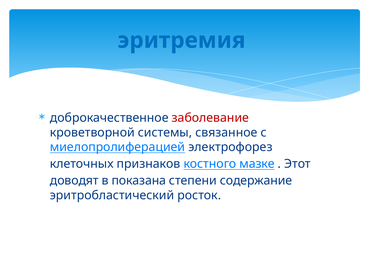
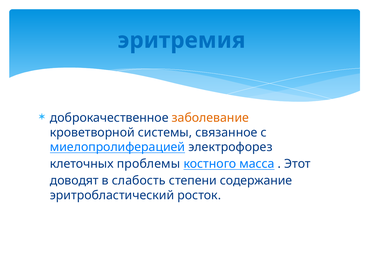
заболевание colour: red -> orange (210, 118)
признаков: признаков -> проблемы (149, 164)
мазке: мазке -> масса (257, 164)
показана: показана -> слабость (139, 181)
